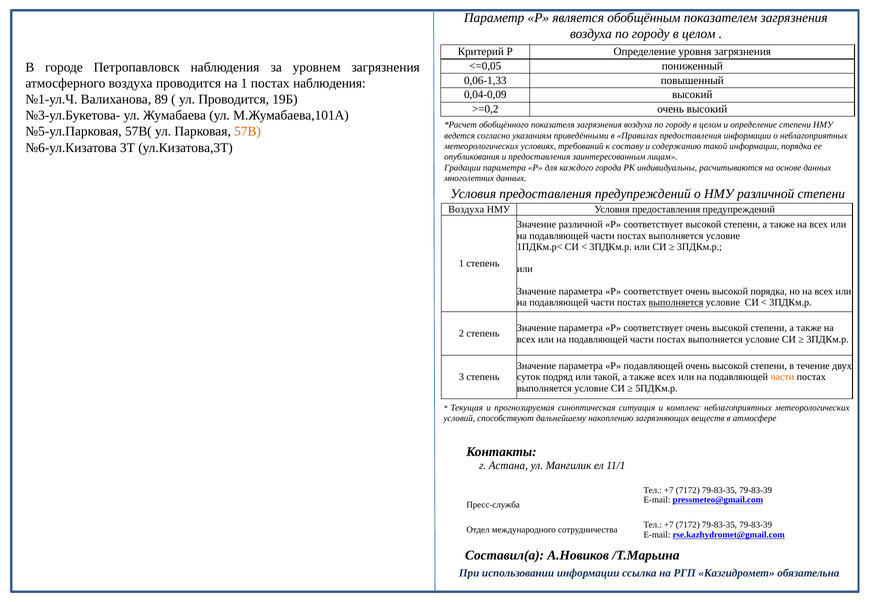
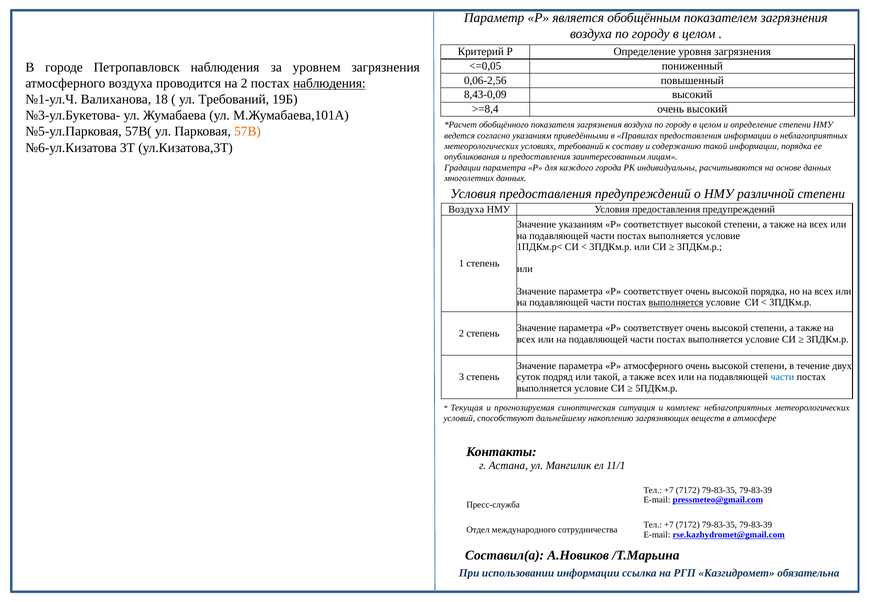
0,06-1,33: 0,06-1,33 -> 0,06-2,56 (485, 80)
на 1: 1 -> 2 (244, 83)
наблюдения underline: none -> present (329, 83)
0,04-0,09: 0,04-0,09 -> 8,43-0,09 (485, 95)
89: 89 -> 18 (161, 100)
ул Проводится: Проводится -> Требований (234, 100)
>=0,2: >=0,2 -> >=8,4 (485, 109)
Значение различной: различной -> указаниям (581, 225)
Р подавляющей: подавляющей -> атмосферного (653, 366)
части colour: orange -> blue (782, 377)
